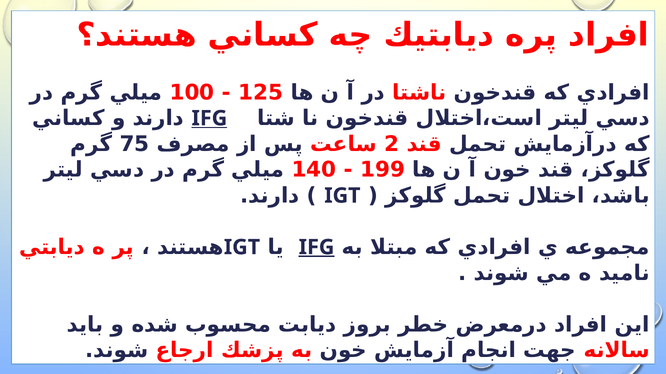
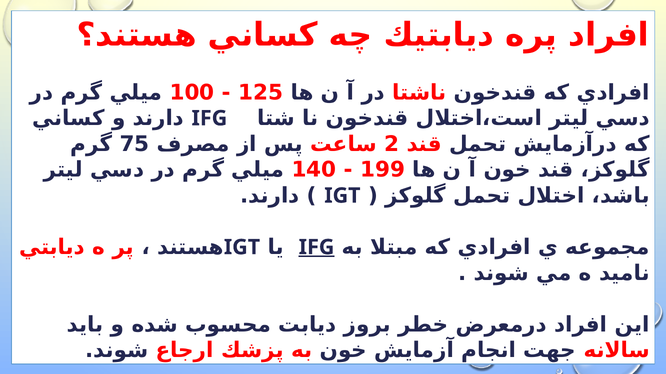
IFG underline: present -> none (209, 118)
